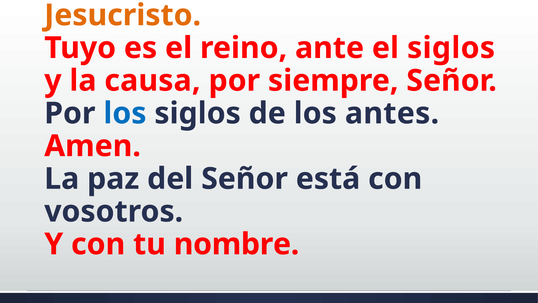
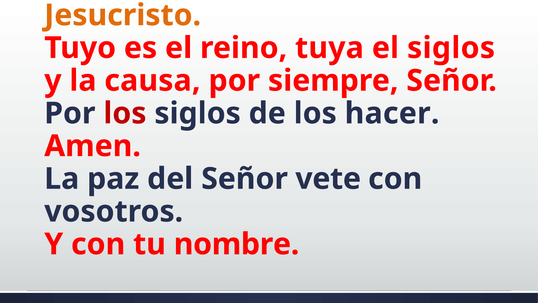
ante: ante -> tuya (329, 48)
los colour: blue -> red (125, 113)
antes: antes -> hacer (392, 113)
está: está -> vete (328, 179)
